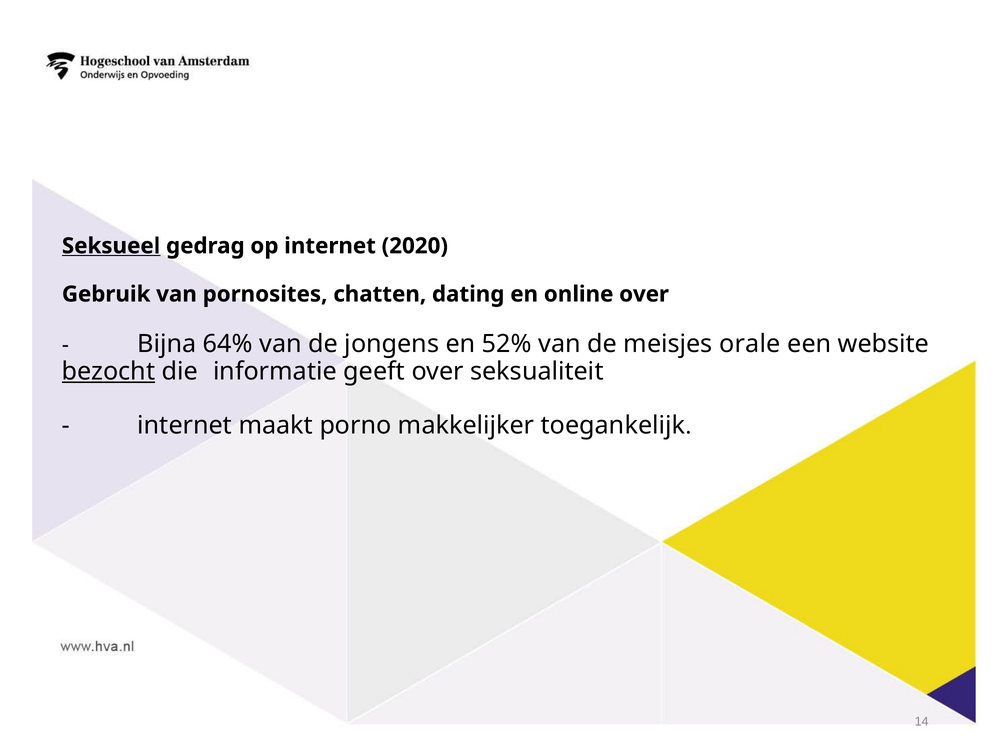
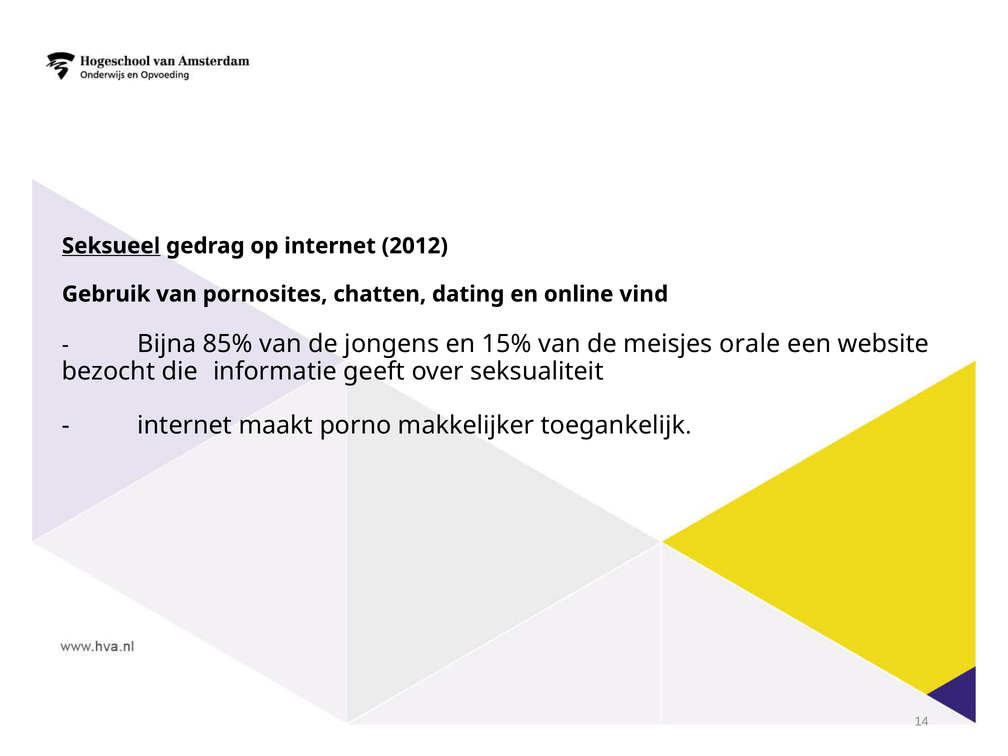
2020: 2020 -> 2012 (415, 246)
online over: over -> vind (644, 294)
64%: 64% -> 85% (228, 344)
52%: 52% -> 15% (507, 344)
bezocht underline: present -> none (108, 371)
